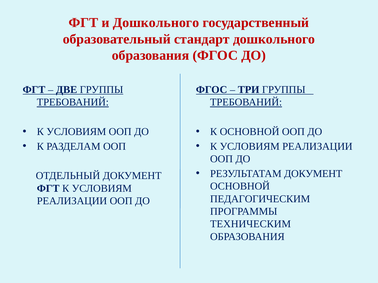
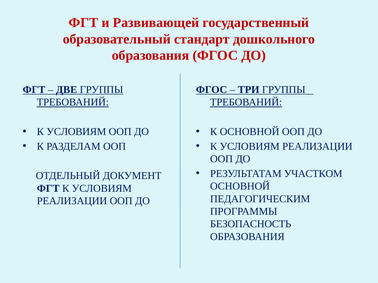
и Дошкольного: Дошкольного -> Развивающей (156, 23)
РЕЗУЛЬТАТАМ ДОКУМЕНТ: ДОКУМЕНТ -> УЧАСТКОМ (313, 174)
ТЕХНИЧЕСКИМ: ТЕХНИЧЕСКИМ -> БЕЗОПАСНОСТЬ (251, 224)
